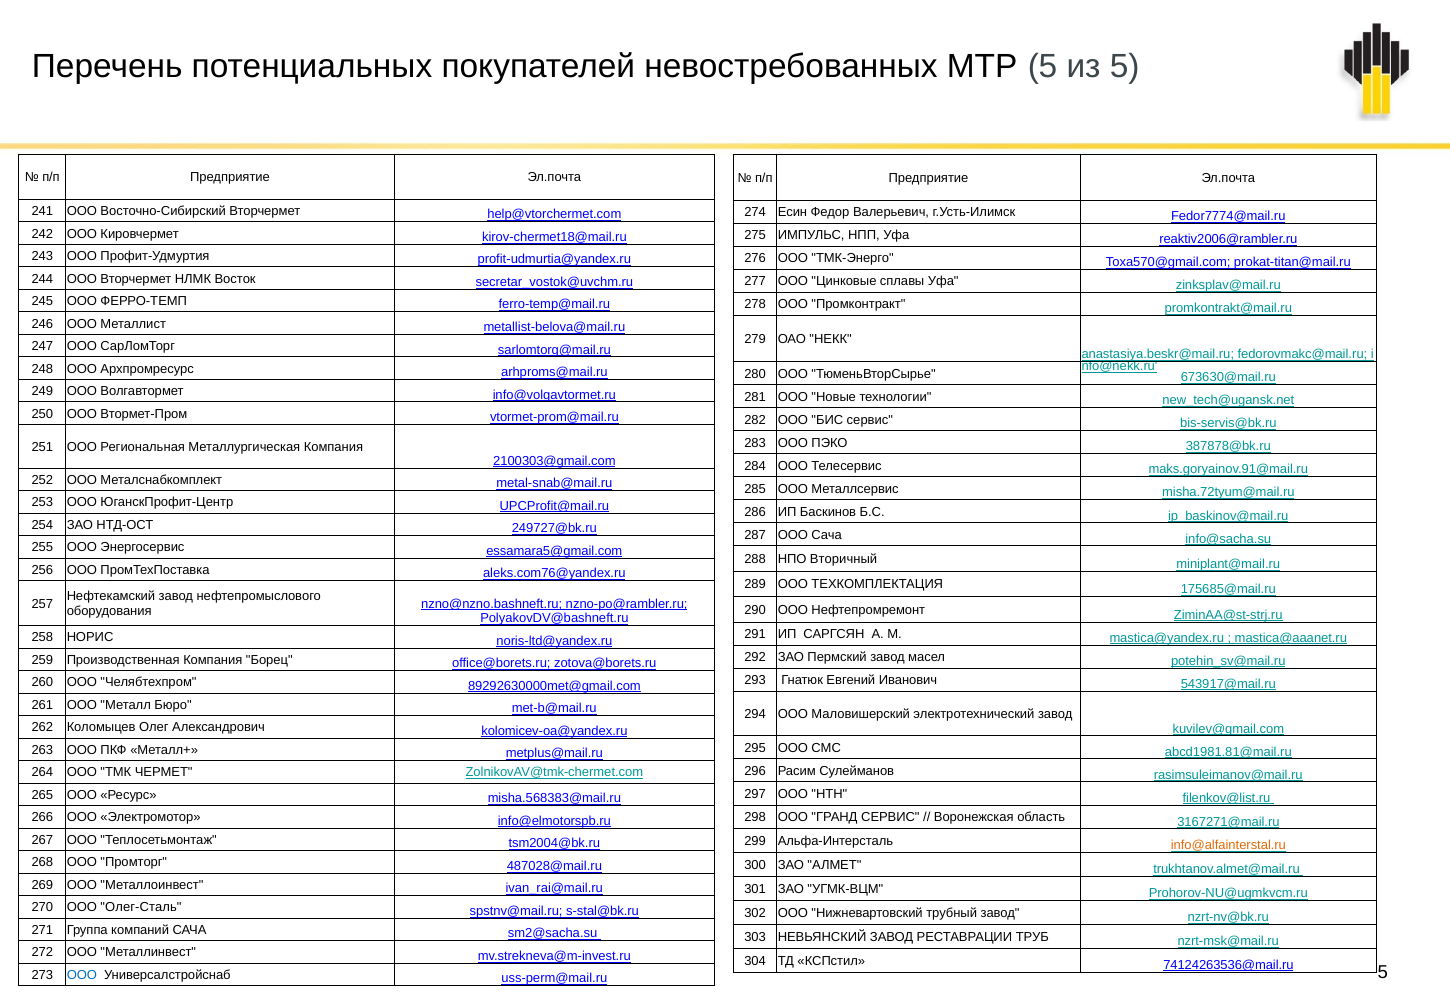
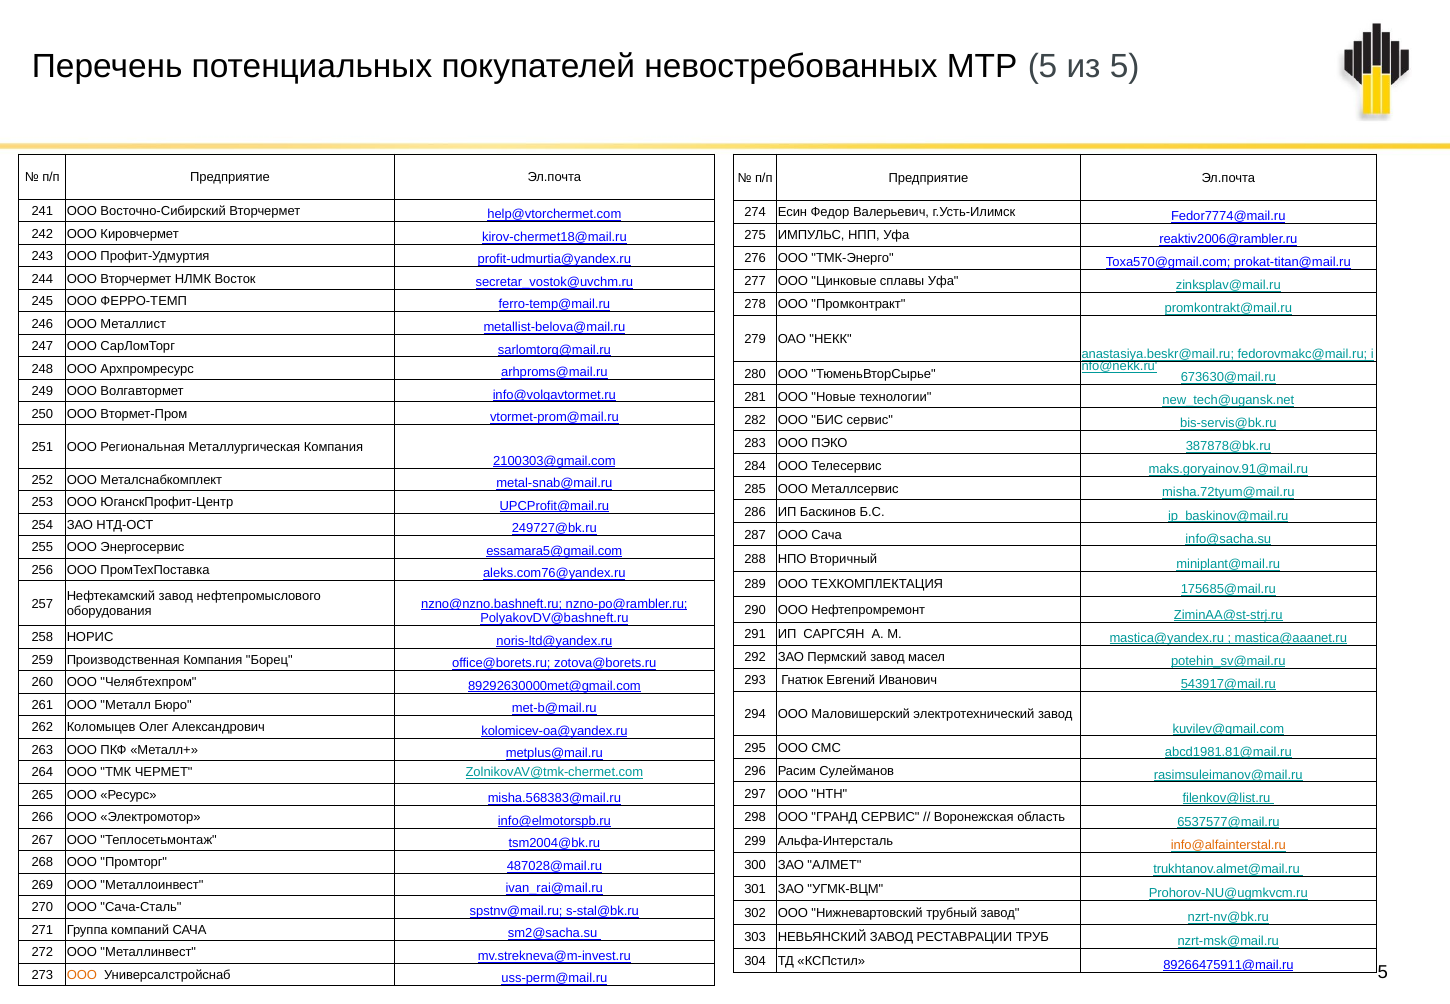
3167271@mail.ru: 3167271@mail.ru -> 6537577@mail.ru (1228, 822)
Олег-Сталь: Олег-Сталь -> Сача-Сталь (141, 907)
74124263536@mail.ru: 74124263536@mail.ru -> 89266475911@mail.ru (1228, 965)
ООО colour: blue -> orange (82, 975)
